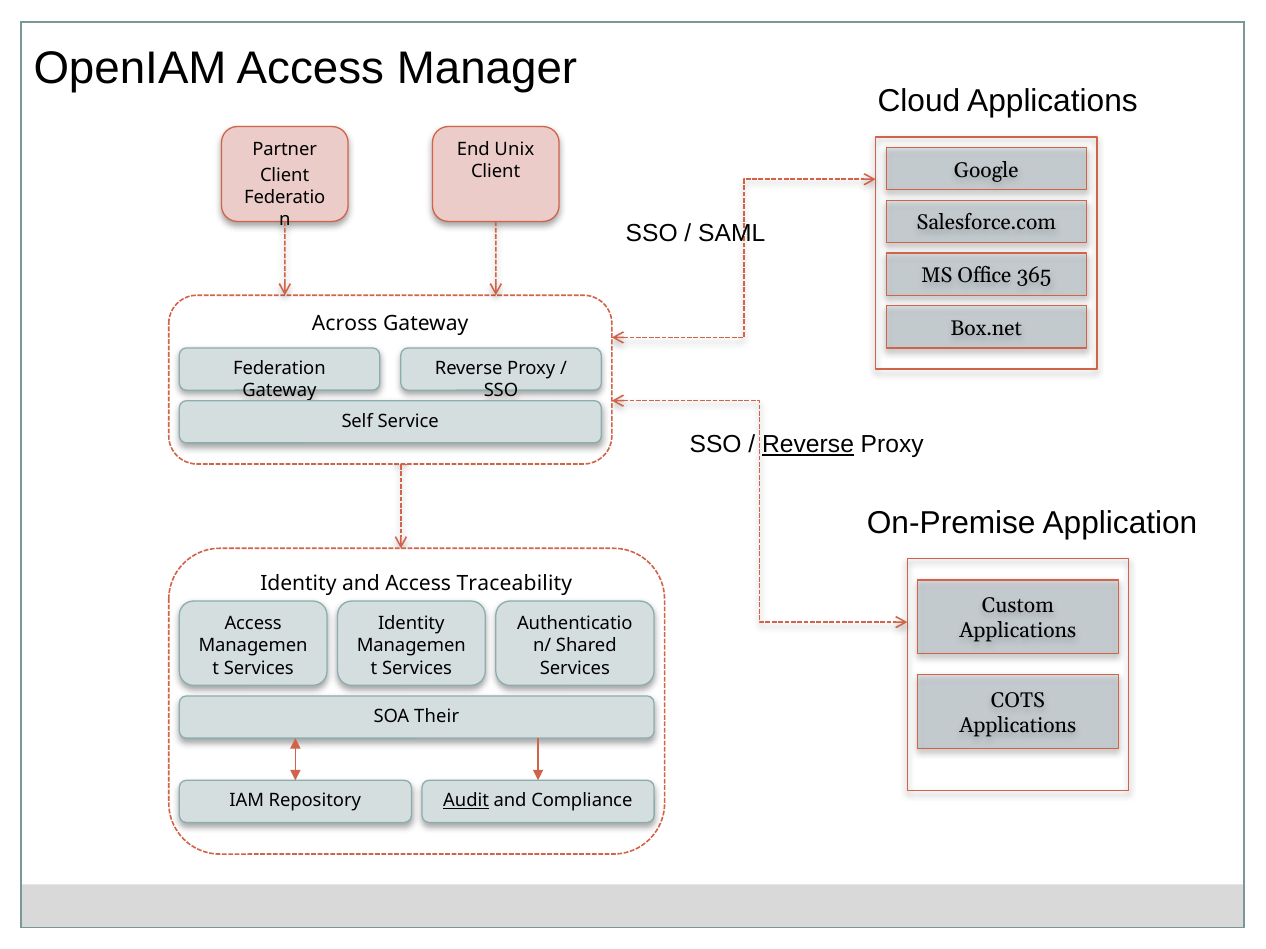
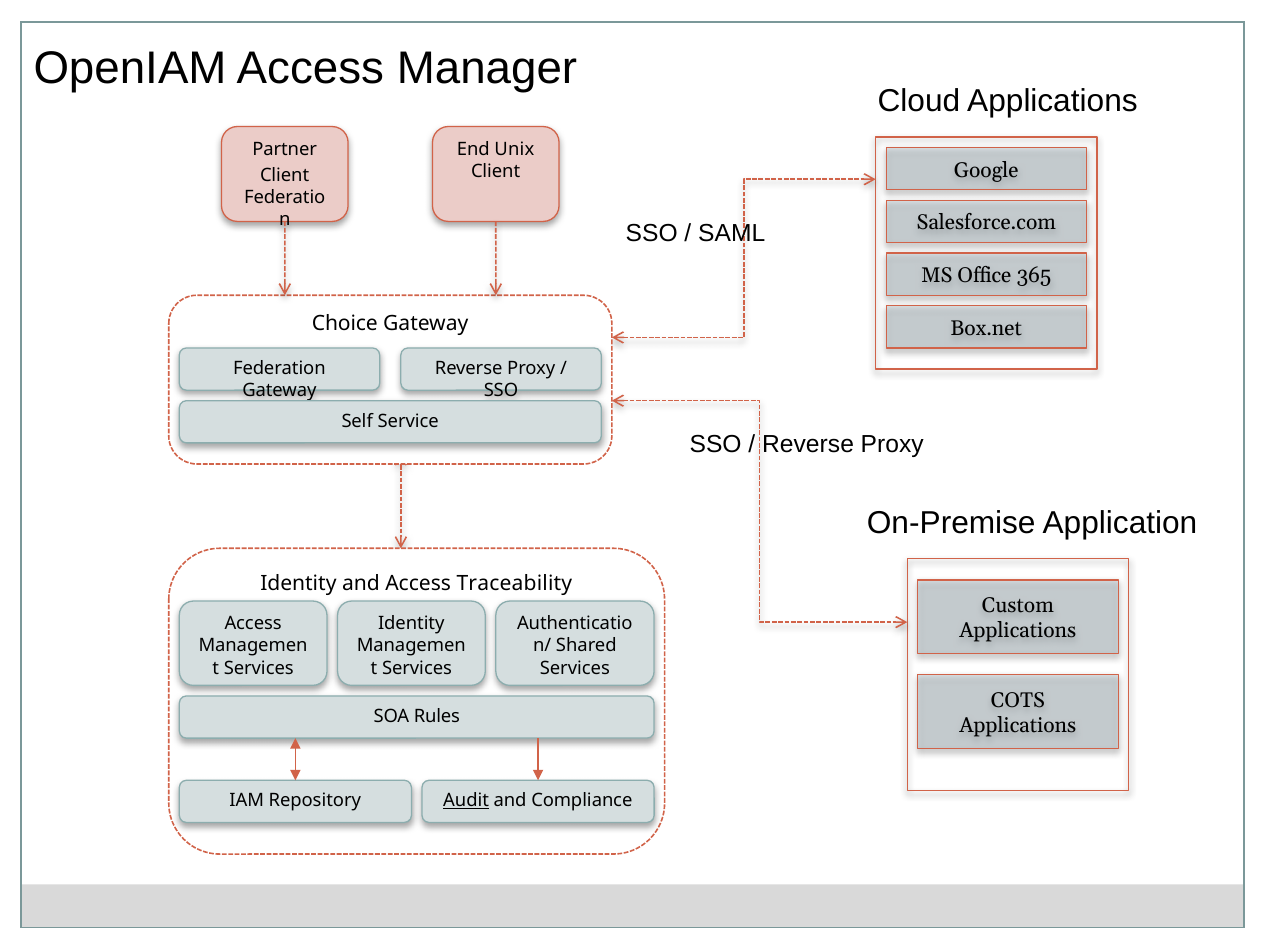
Across: Across -> Choice (345, 324)
Reverse underline: present -> none (808, 445)
Their: Their -> Rules (437, 717)
